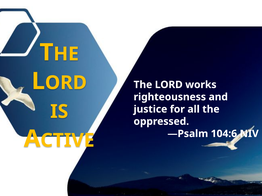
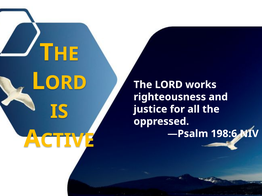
104:6: 104:6 -> 198:6 (224, 134)
